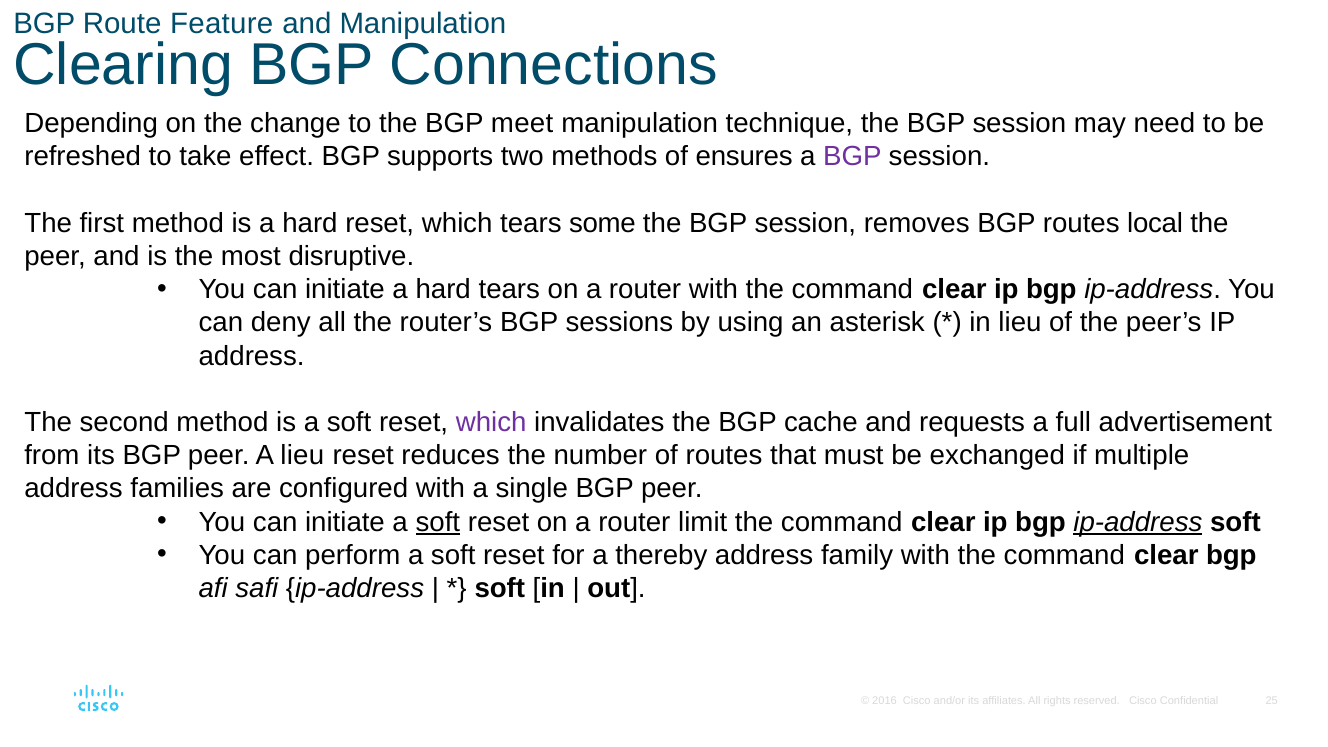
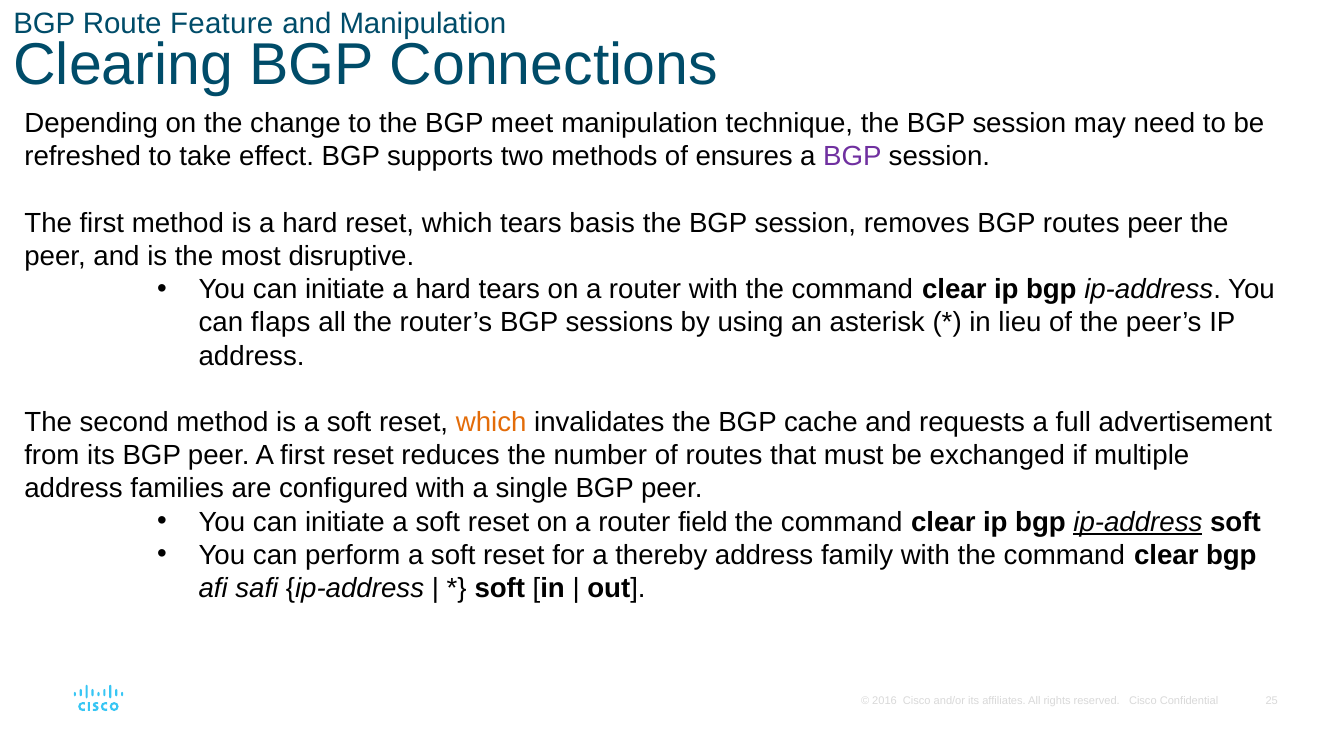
some: some -> basis (602, 223)
routes local: local -> peer (1155, 223)
deny: deny -> flaps (281, 323)
which colour: purple -> orange (491, 422)
A lieu: lieu -> first (302, 456)
soft underline: present -> none (438, 522)
limit: limit -> field (703, 522)
